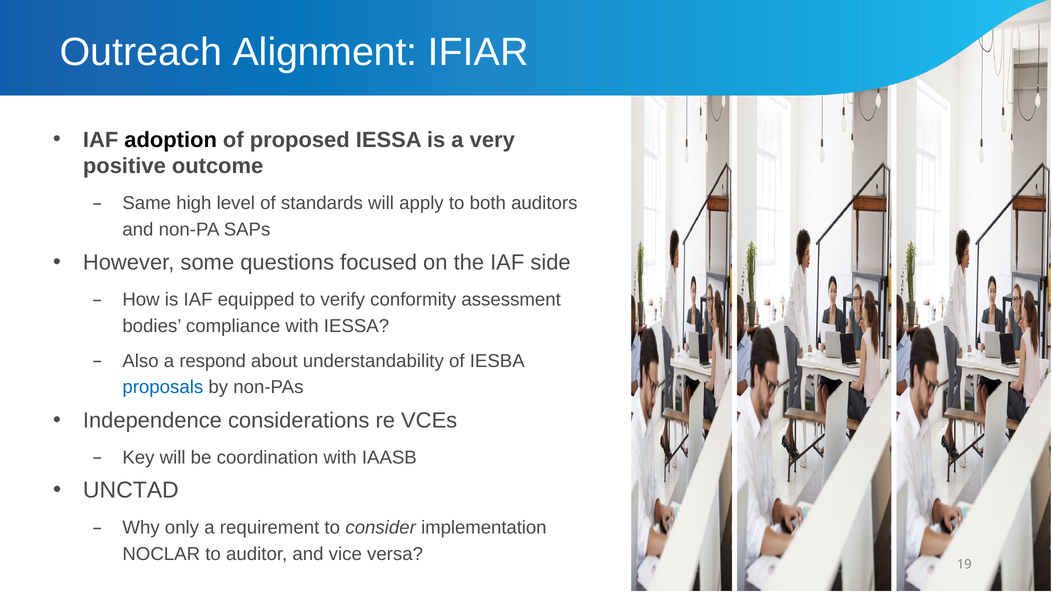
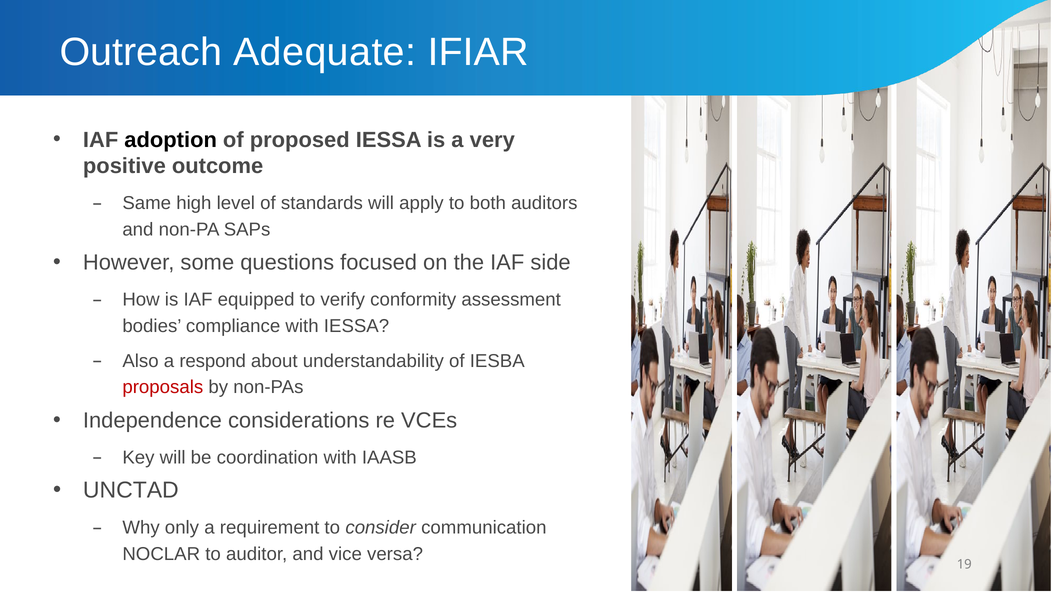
Alignment: Alignment -> Adequate (325, 52)
proposals colour: blue -> red (163, 387)
implementation: implementation -> communication (484, 527)
